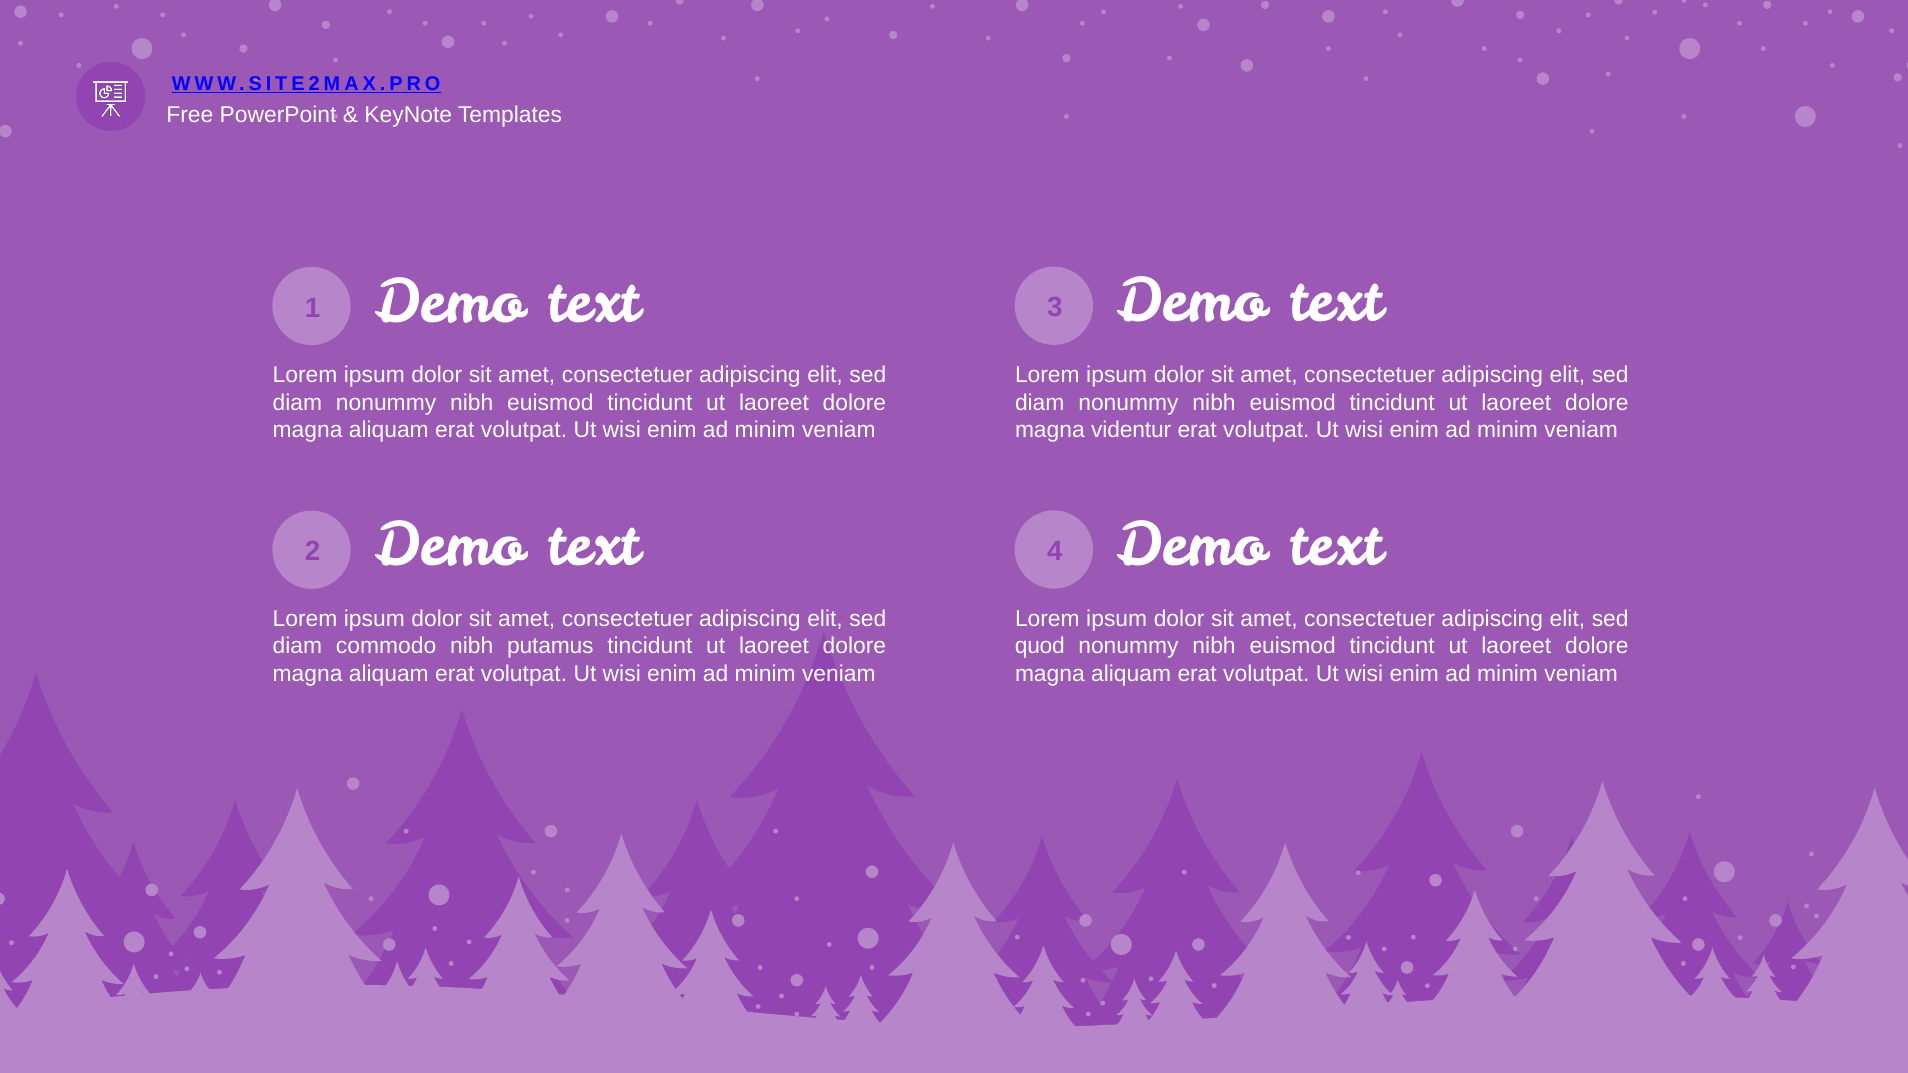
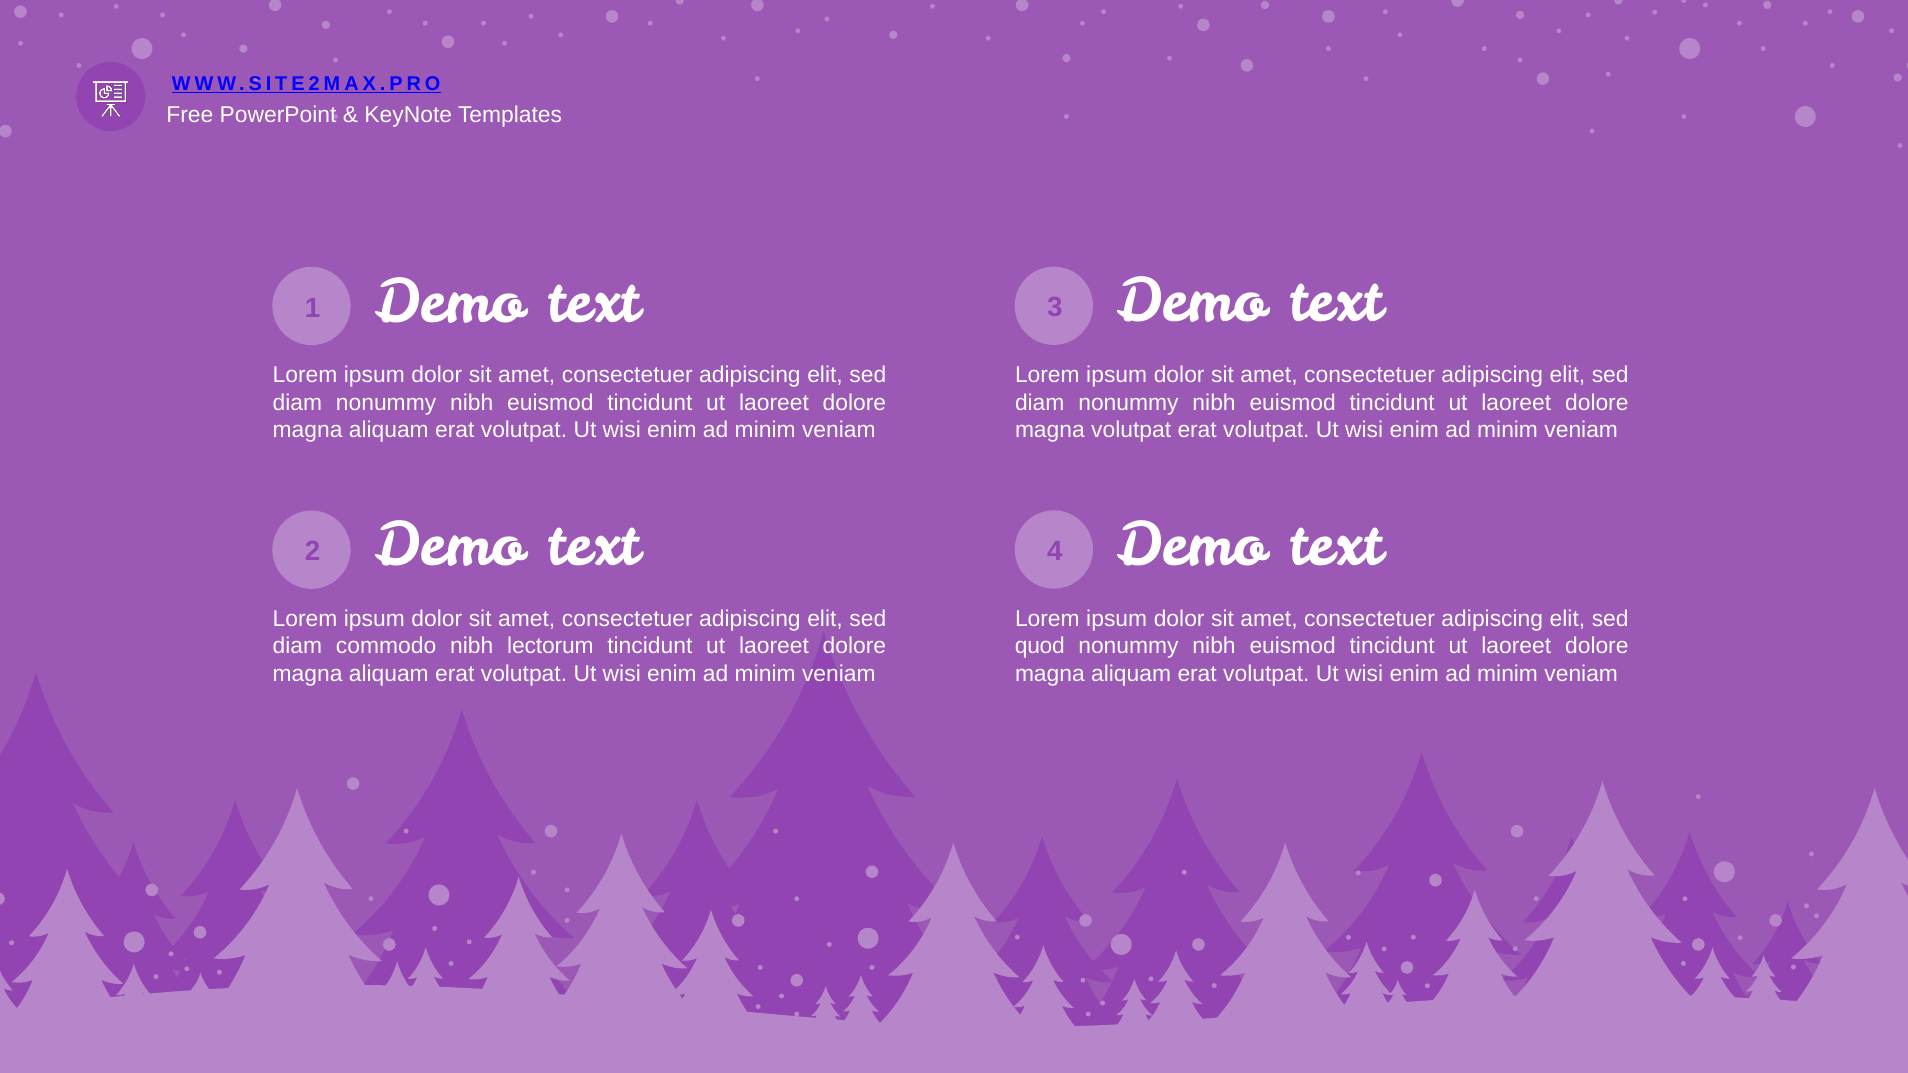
magna videntur: videntur -> volutpat (1131, 430)
putamus: putamus -> lectorum (550, 647)
